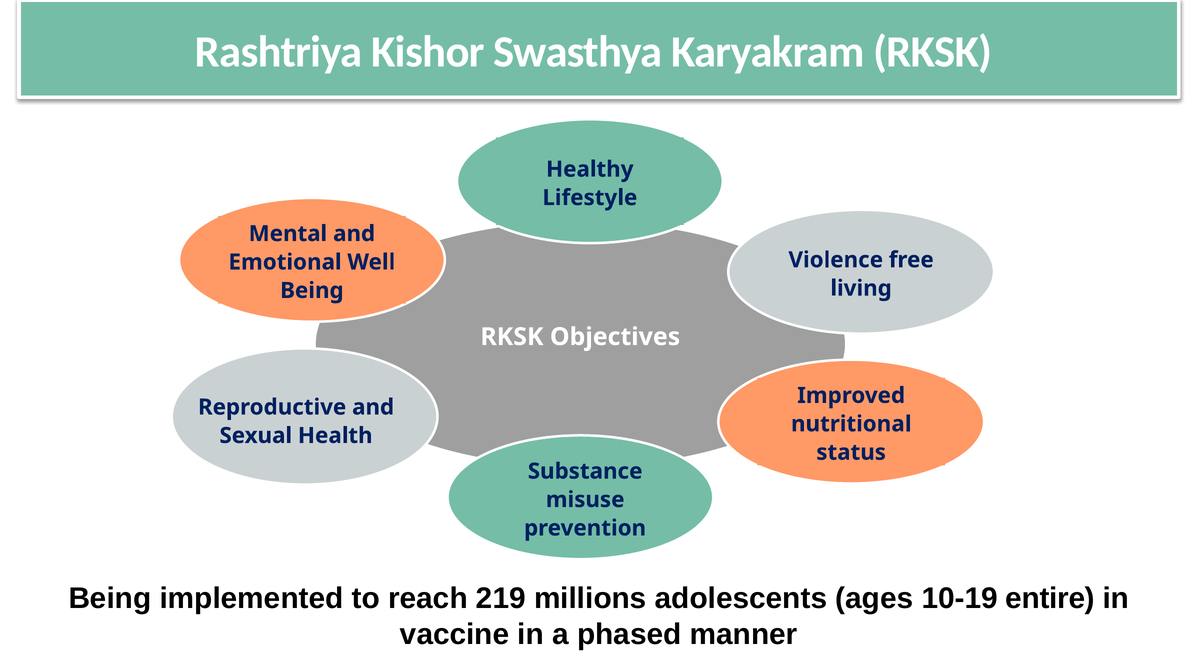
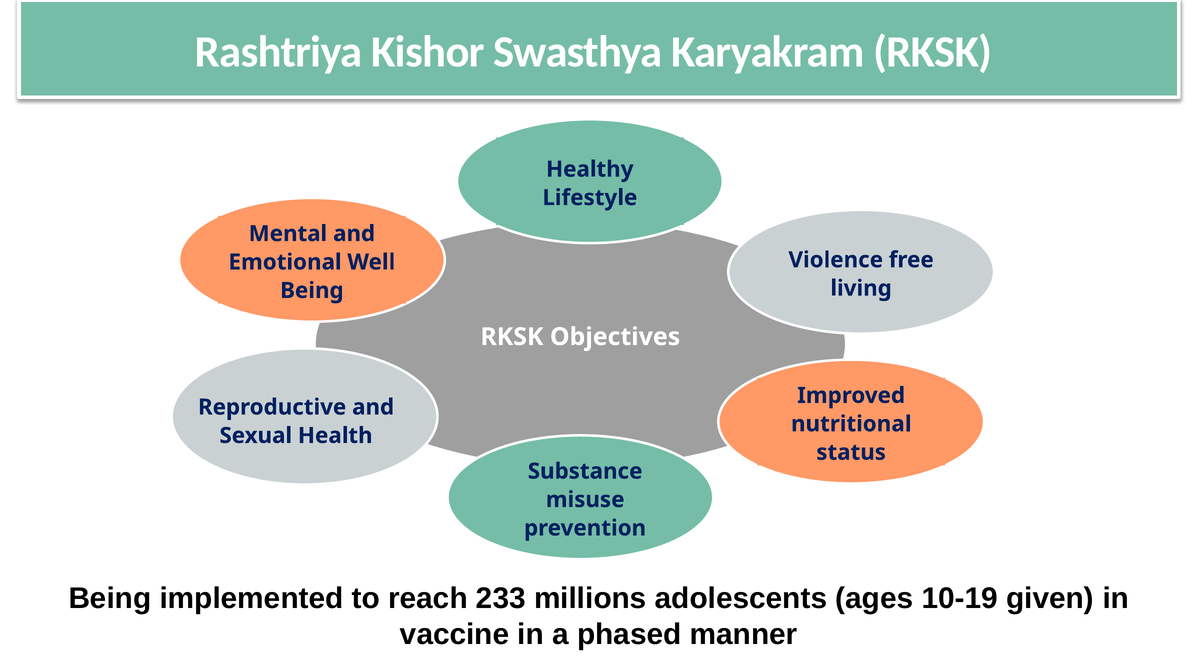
219: 219 -> 233 (501, 598)
entire: entire -> given (1050, 598)
